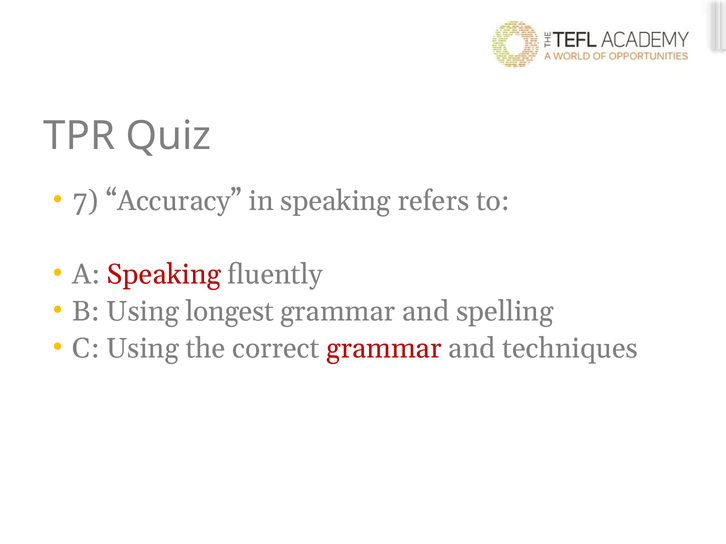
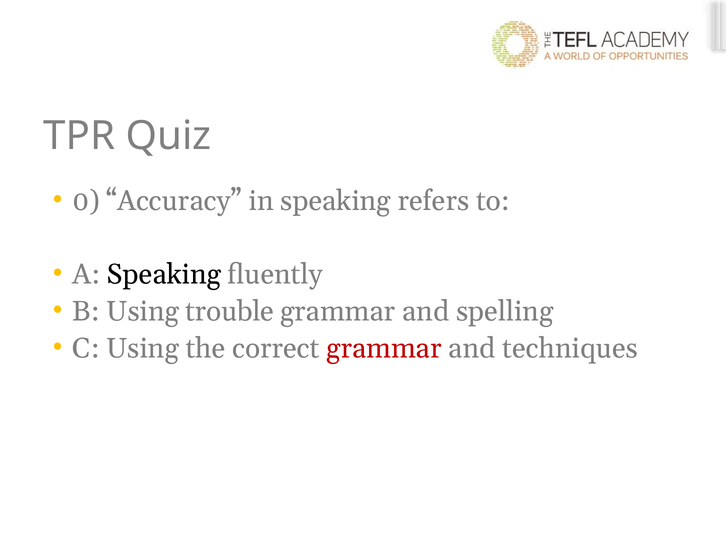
7: 7 -> 0 (86, 201)
Speaking colour: red -> black (164, 275)
longest: longest -> trouble (230, 312)
